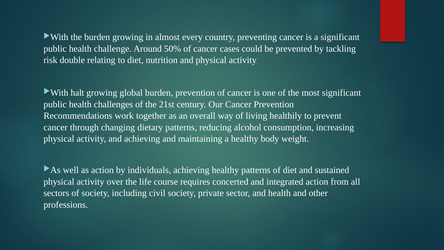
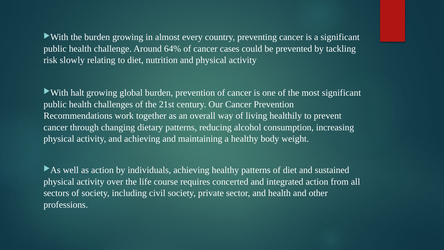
50%: 50% -> 64% (173, 49)
double: double -> slowly (72, 60)
